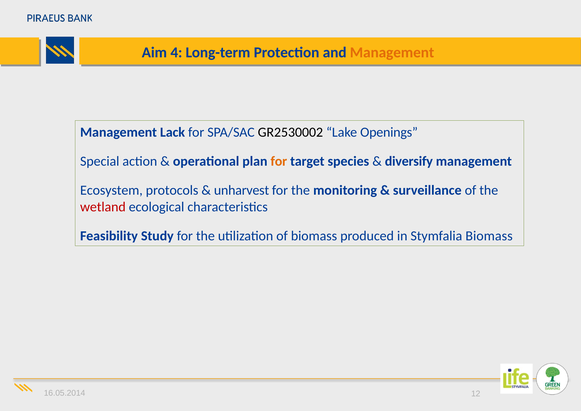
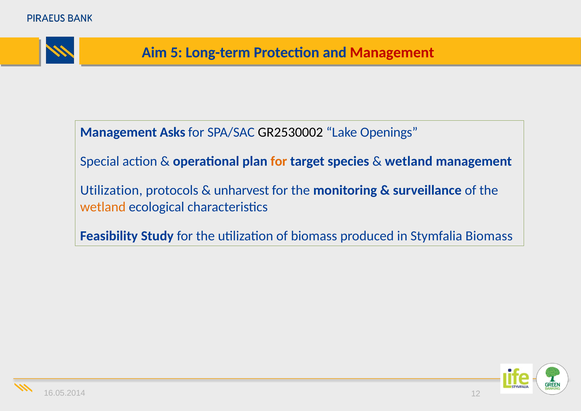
4: 4 -> 5 (176, 52)
Management colour: orange -> red (392, 52)
Lack: Lack -> Asks (173, 132)
diversify: diversify -> wetland (409, 161)
Ecosystem: Ecosystem -> Utilization (111, 190)
wetland colour: red -> orange (103, 207)
